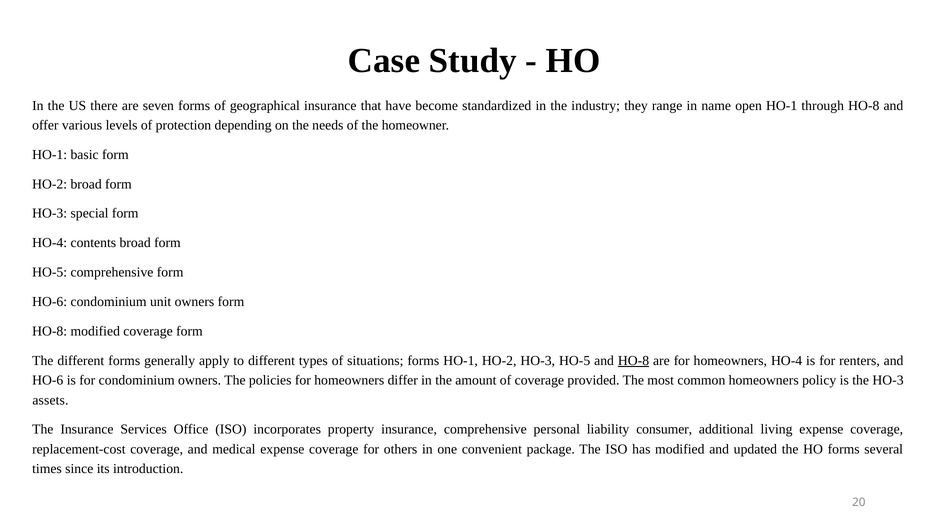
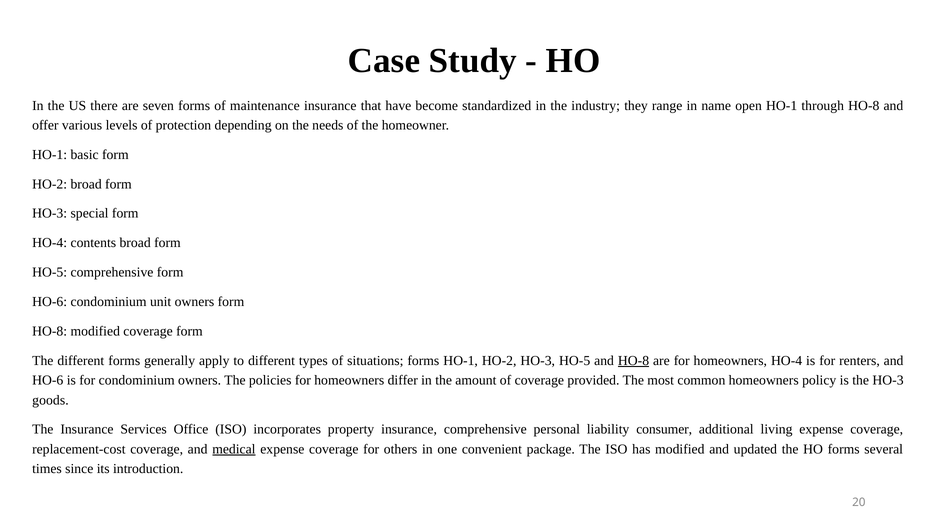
geographical: geographical -> maintenance (265, 106)
assets: assets -> goods (50, 400)
medical underline: none -> present (234, 449)
